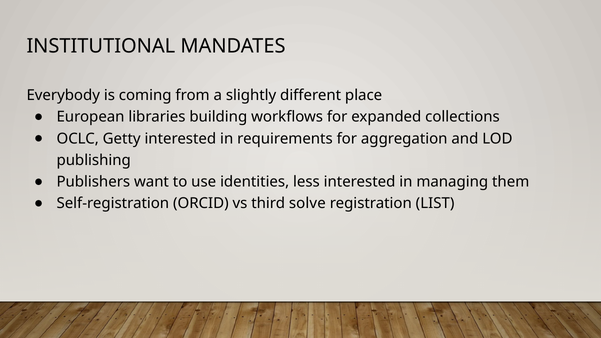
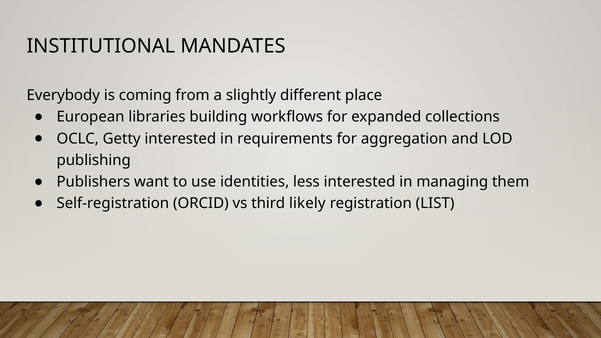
solve: solve -> likely (307, 204)
